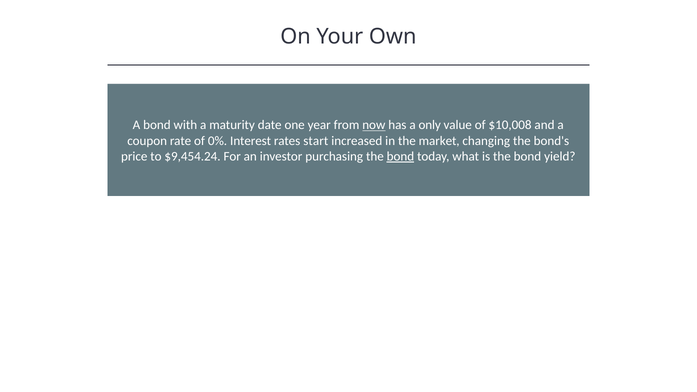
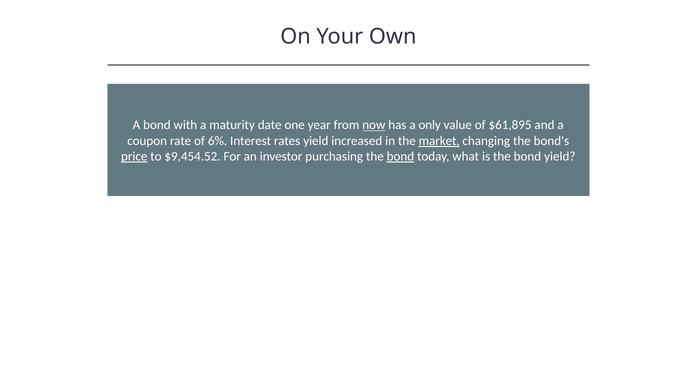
$10,008: $10,008 -> $61,895 (510, 125)
0%: 0% -> 6% (218, 141)
rates start: start -> yield (316, 141)
market underline: none -> present (439, 141)
price underline: none -> present (134, 157)
$9,454.24: $9,454.24 -> $9,454.52 (193, 157)
